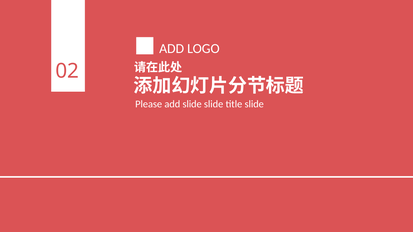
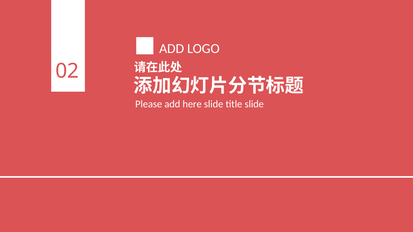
add slide: slide -> here (192, 104)
